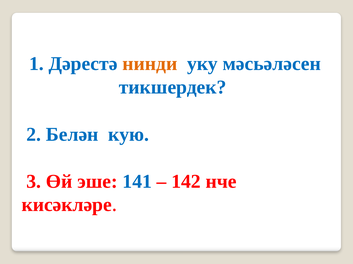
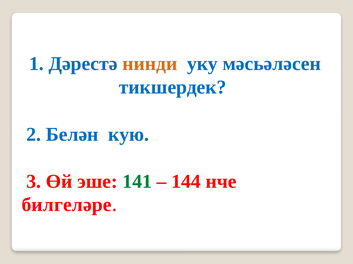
141 colour: blue -> green (137, 182)
142: 142 -> 144 (186, 182)
кисәкләре: кисәкләре -> билгеләре (67, 205)
